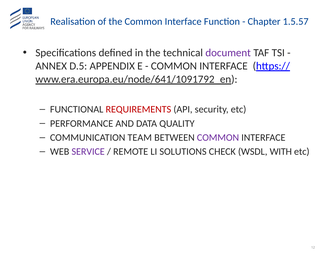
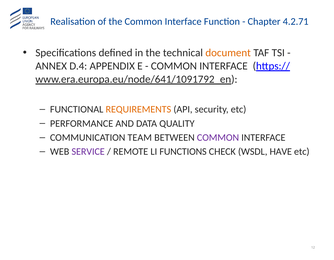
1.5.57: 1.5.57 -> 4.2.71 (296, 21)
document colour: purple -> orange (228, 53)
D.5: D.5 -> D.4 (78, 66)
REQUIREMENTS colour: red -> orange (138, 109)
SOLUTIONS: SOLUTIONS -> FUNCTIONS (183, 152)
WITH: WITH -> HAVE (281, 152)
